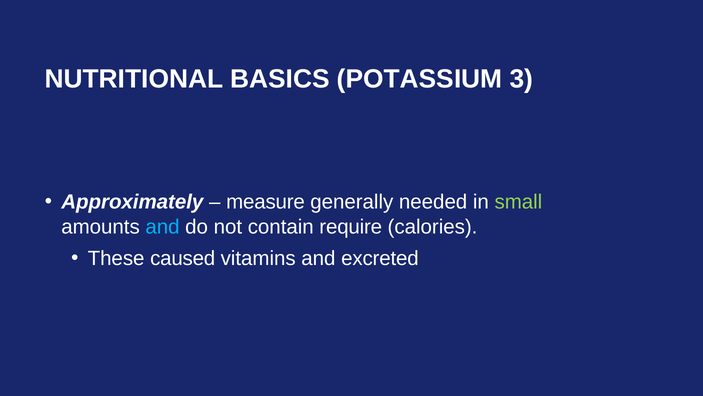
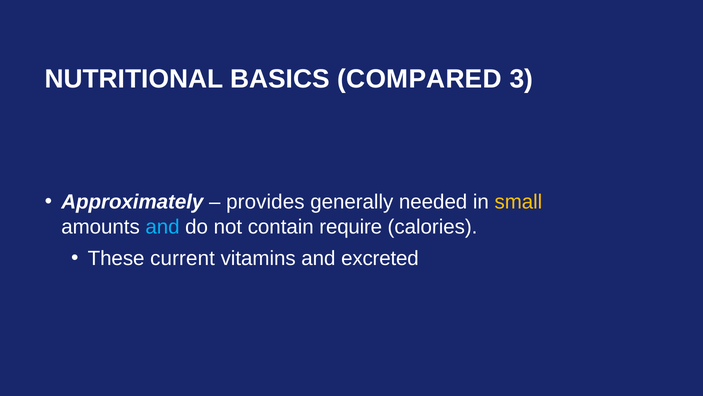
POTASSIUM: POTASSIUM -> COMPARED (420, 79)
measure: measure -> provides (265, 202)
small colour: light green -> yellow (518, 202)
caused: caused -> current (183, 258)
